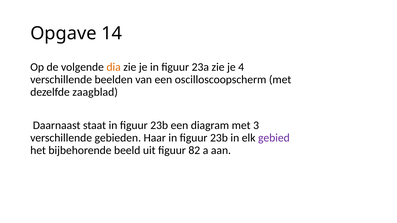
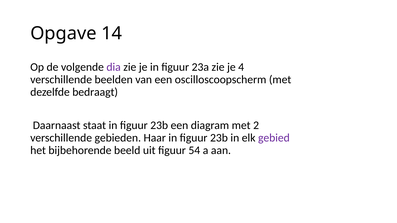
dia colour: orange -> purple (114, 67)
zaagblad: zaagblad -> bedraagt (95, 92)
3: 3 -> 2 (256, 125)
82: 82 -> 54 (194, 150)
